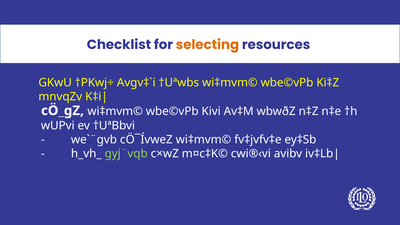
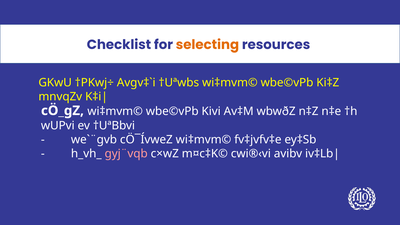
gyj¨vqb colour: light green -> pink (126, 154)
